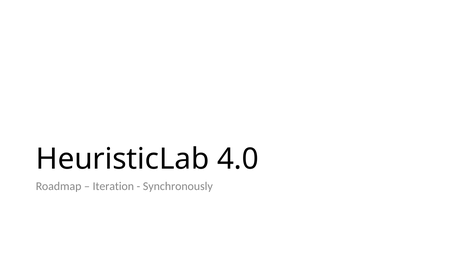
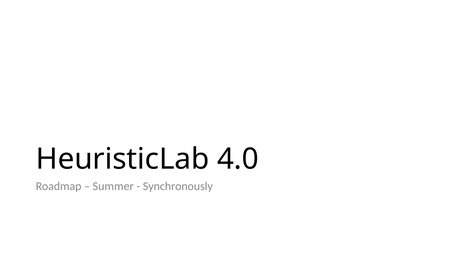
Iteration: Iteration -> Summer (113, 186)
